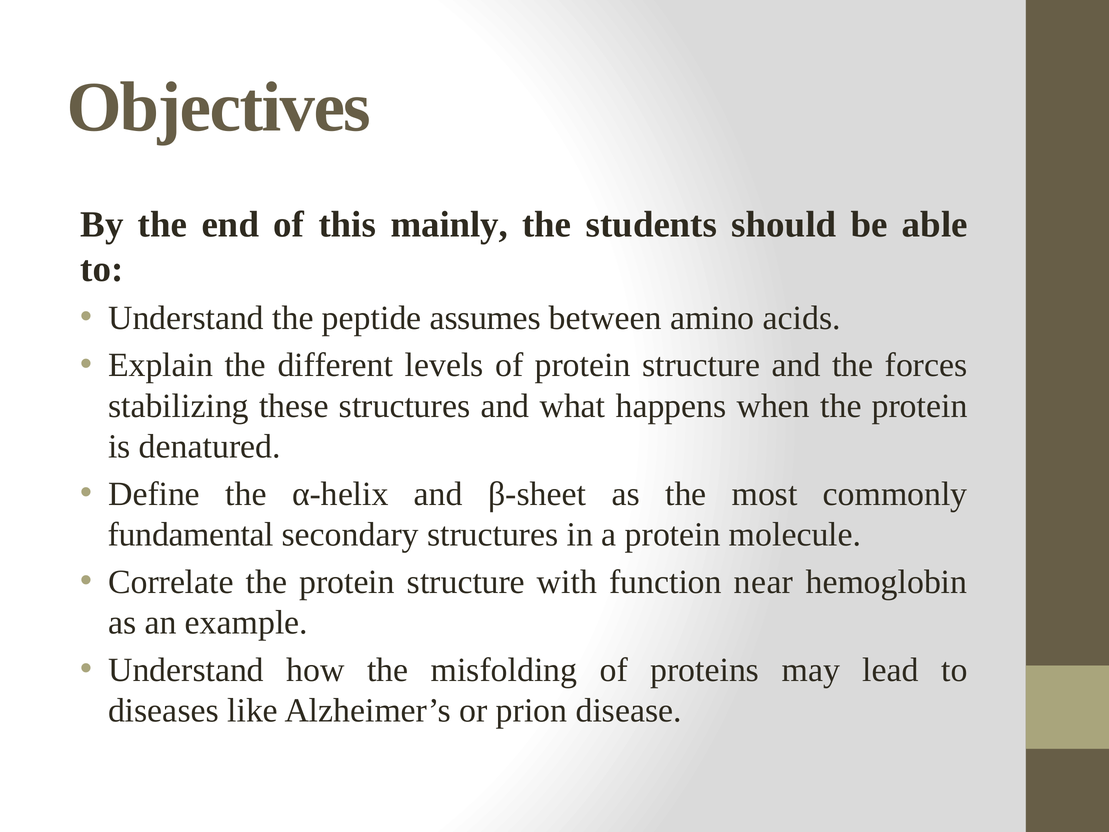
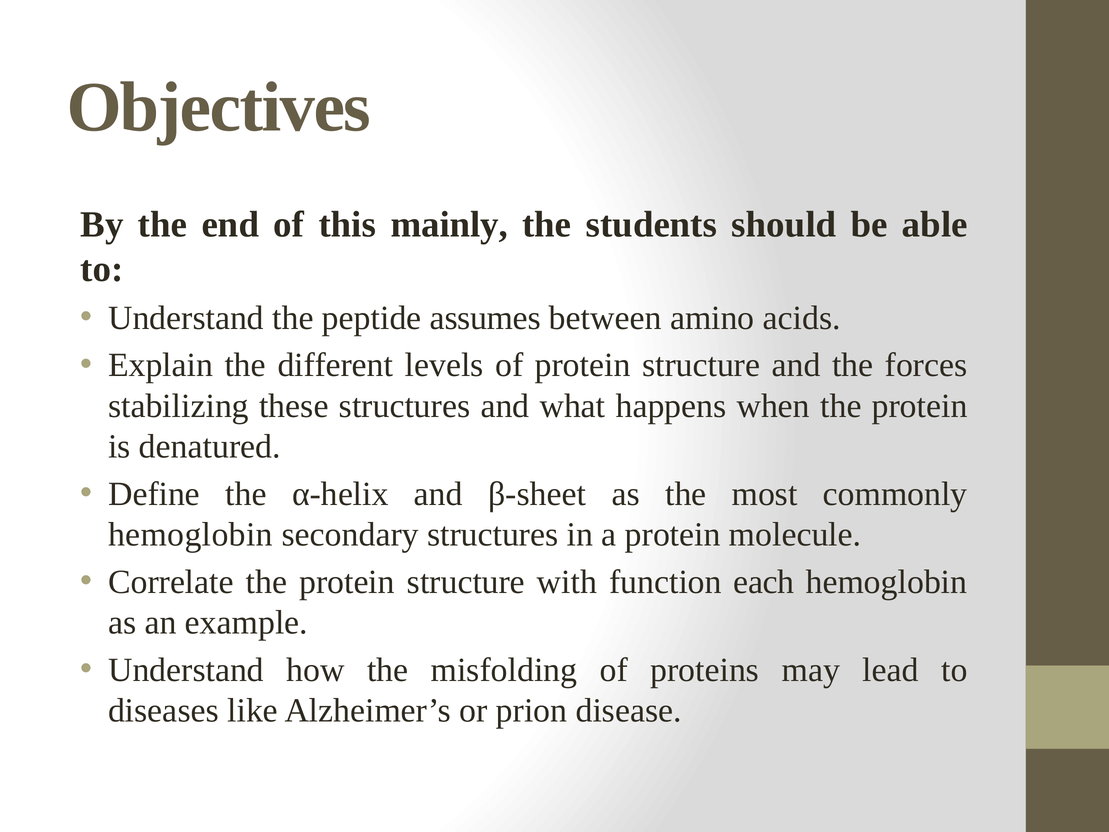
fundamental: fundamental -> hemoglobin (191, 534)
near: near -> each (764, 582)
